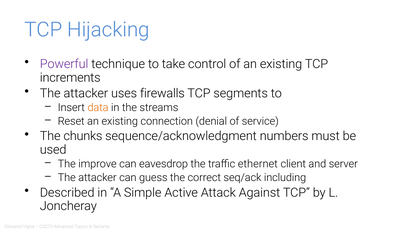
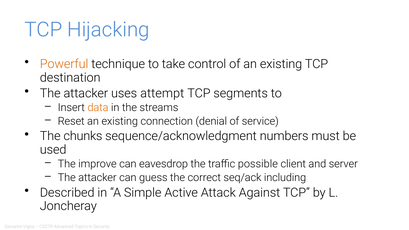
Powerful colour: purple -> orange (64, 64)
increments: increments -> destination (70, 78)
firewalls: firewalls -> attempt (162, 93)
ethernet: ethernet -> possible (258, 164)
